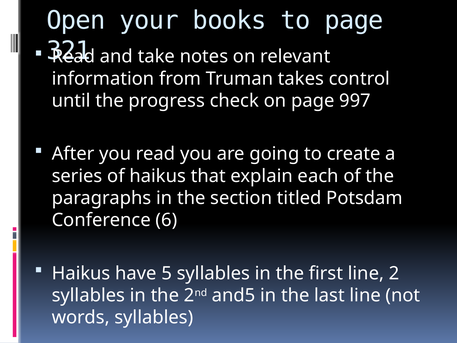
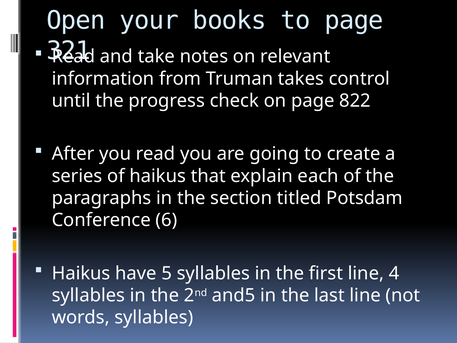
997: 997 -> 822 (355, 101)
2: 2 -> 4 (394, 273)
